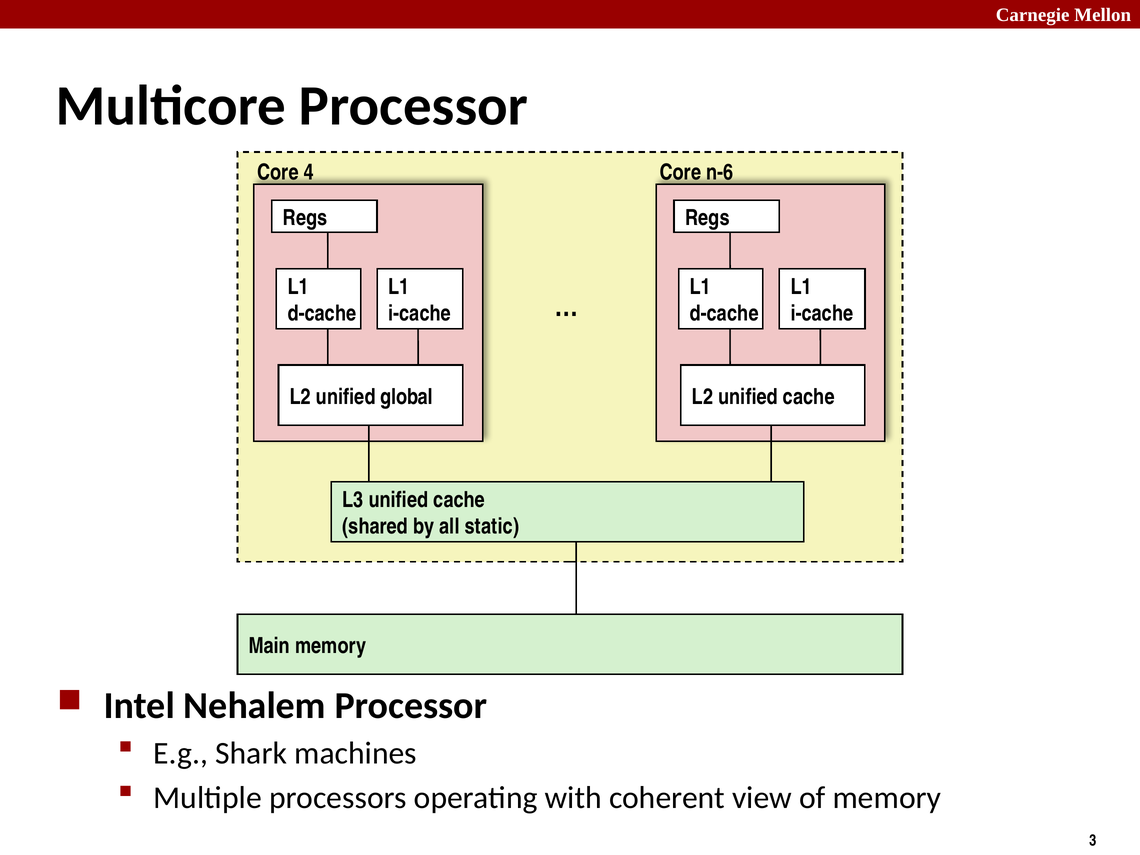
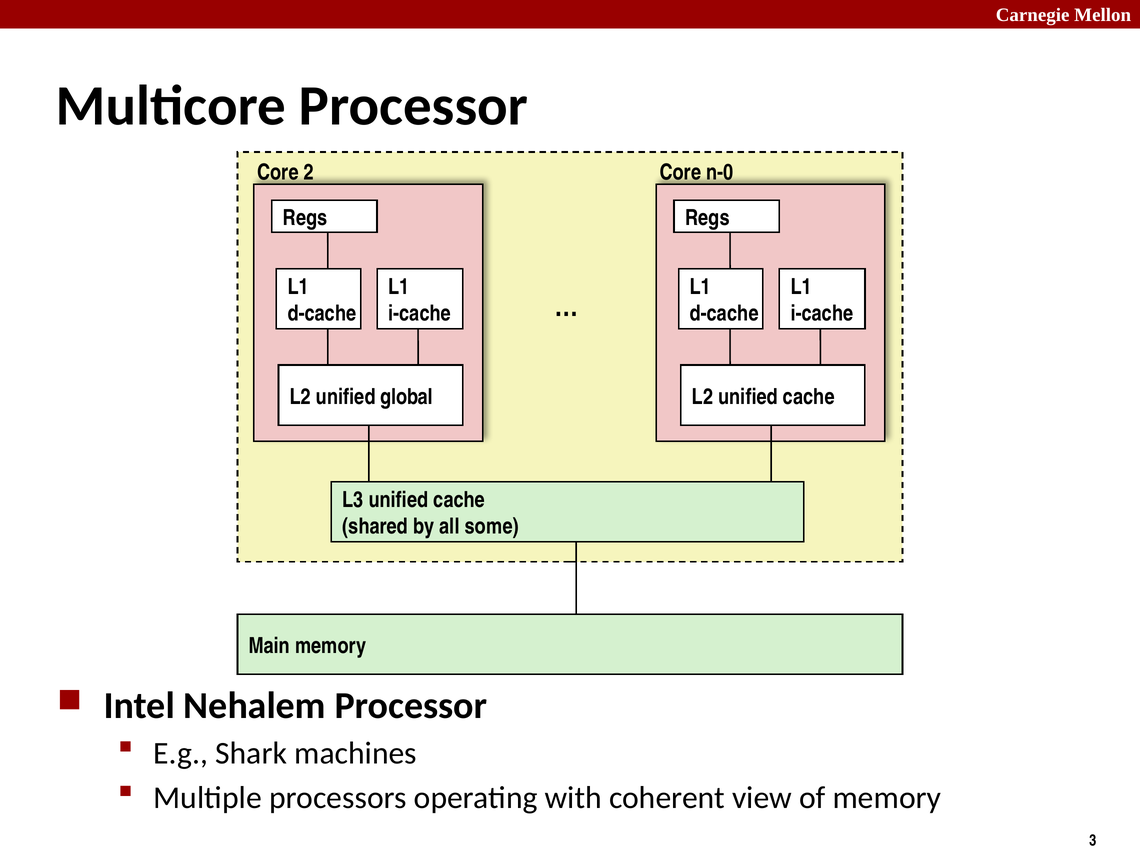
4: 4 -> 2 (309, 172)
n-6: n-6 -> n-0 (720, 172)
static: static -> some (492, 527)
